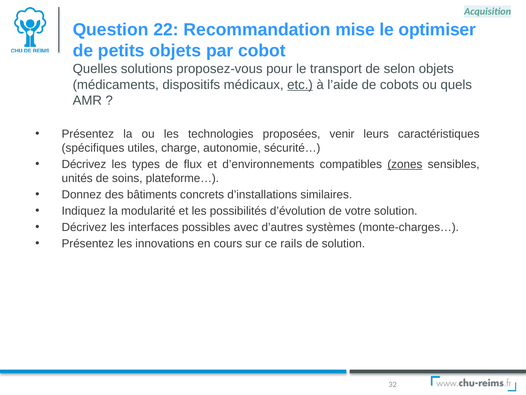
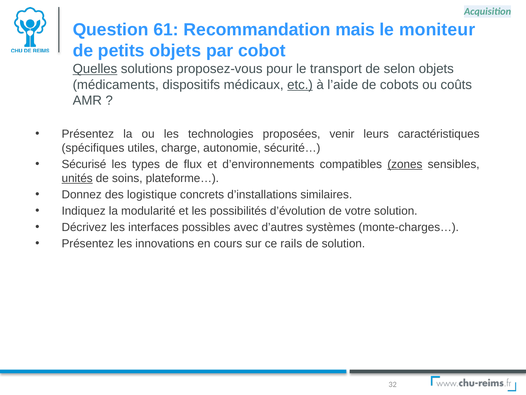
22: 22 -> 61 (166, 30)
mise: mise -> mais (355, 30)
optimiser: optimiser -> moniteur (437, 30)
Quelles underline: none -> present (95, 69)
quels: quels -> coûts (456, 85)
Décrivez: Décrivez -> Sécurisé (84, 164)
unités underline: none -> present (77, 178)
bâtiments: bâtiments -> logistique (152, 194)
